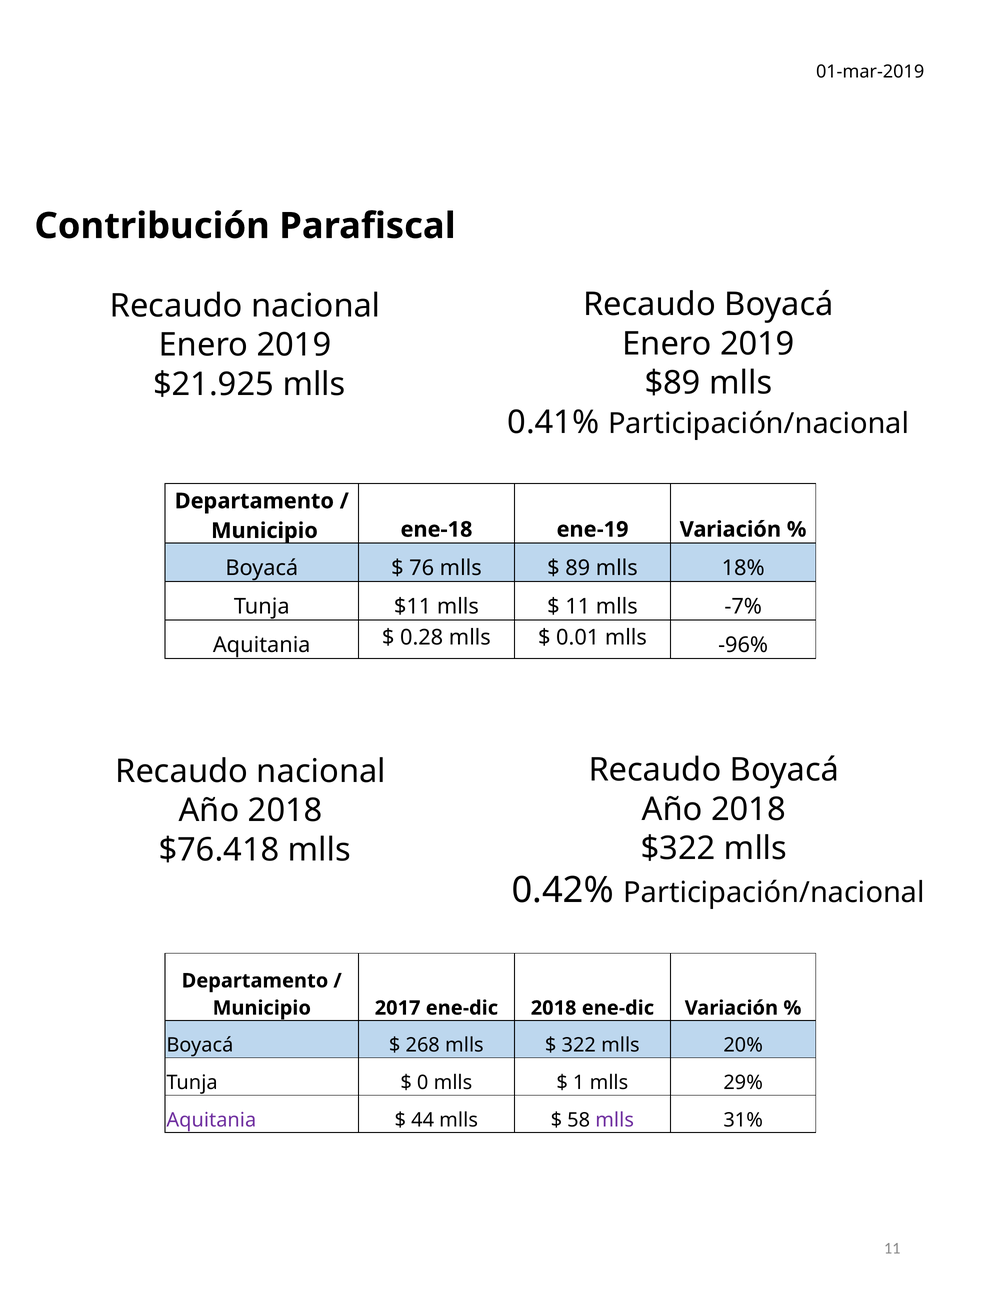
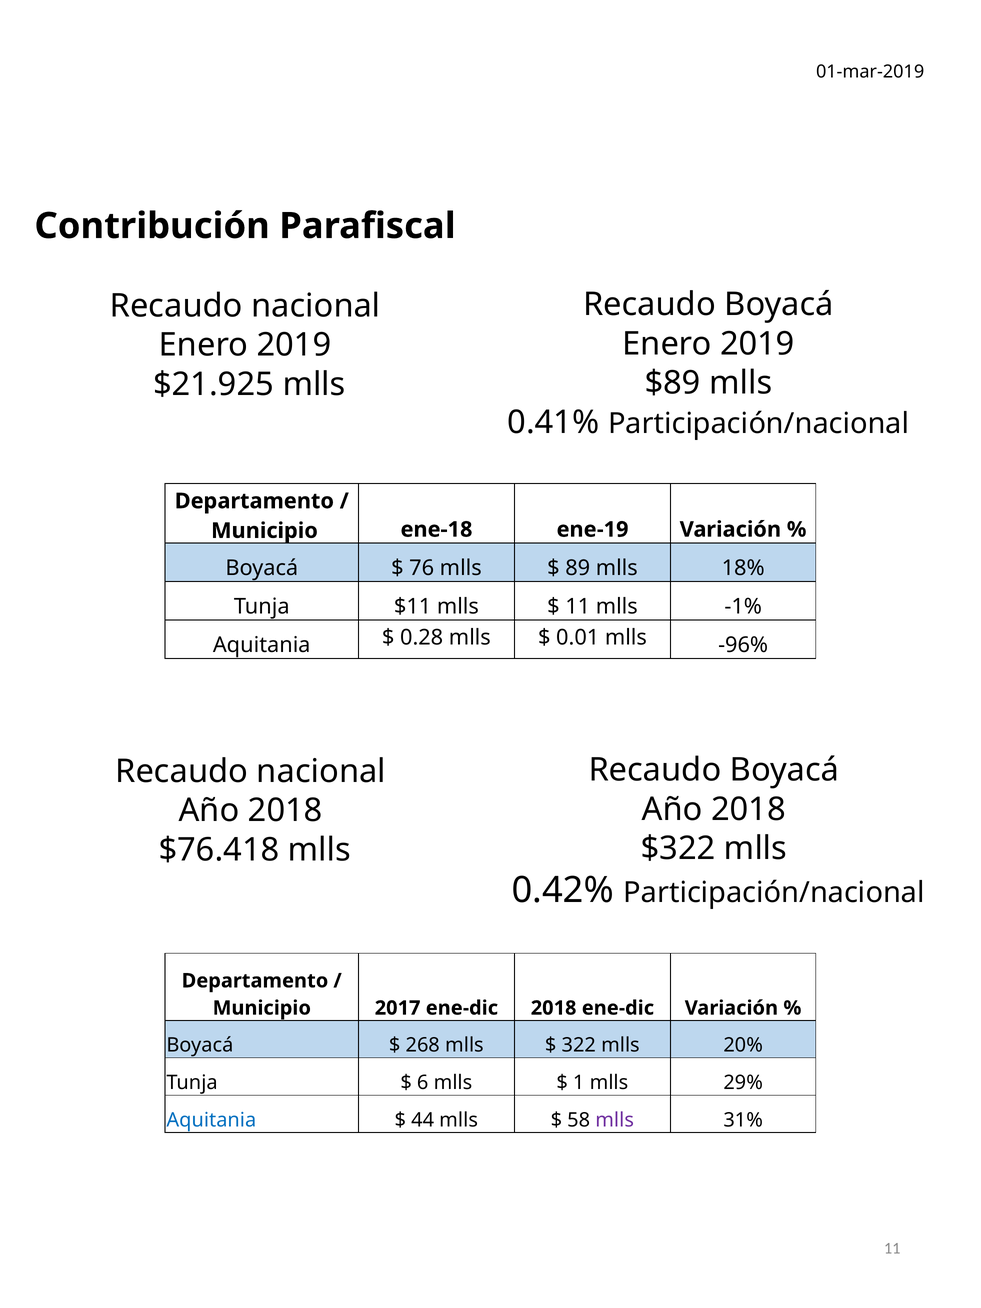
-7%: -7% -> -1% (743, 606)
0: 0 -> 6 (423, 1083)
Aquitania colour: purple -> blue (211, 1120)
